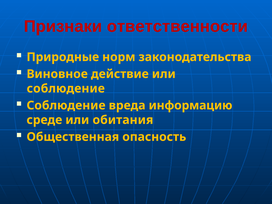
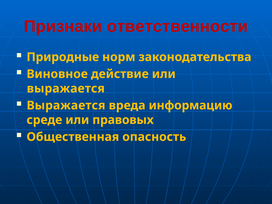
соблюдение: соблюдение -> выражается (66, 89)
Соблюдение: Соблюдение -> Выражается (66, 105)
обитания: обитания -> правовых (123, 120)
